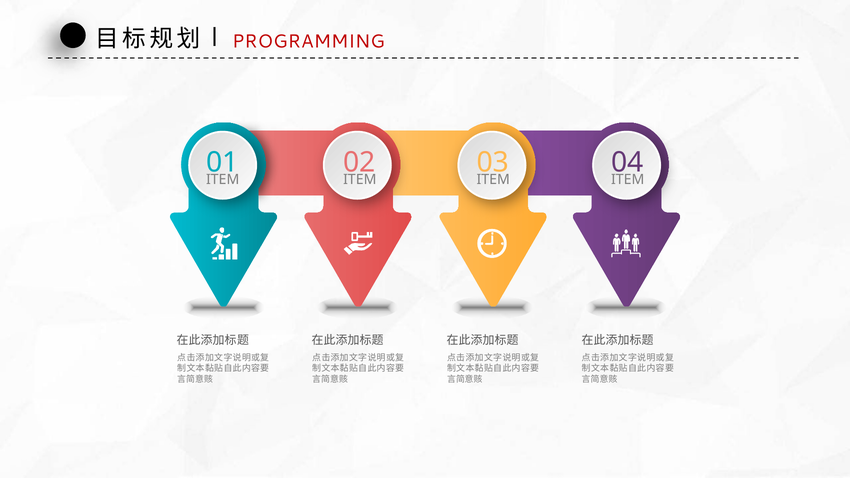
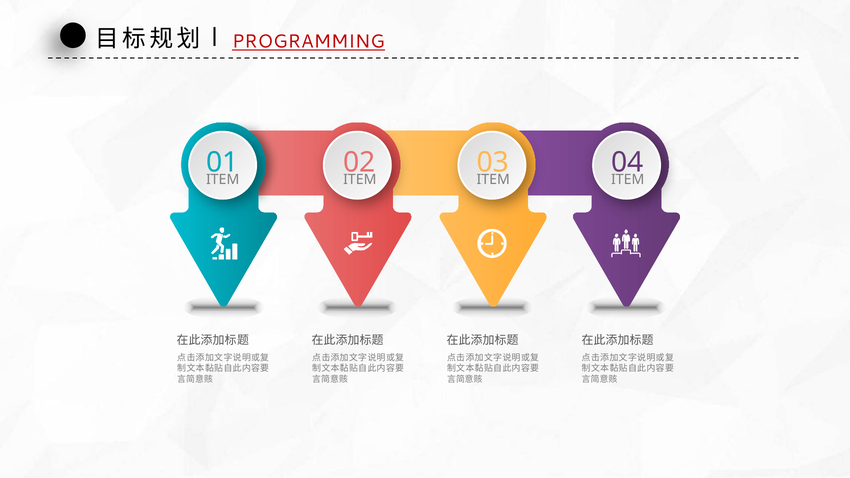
PROGRAMMING underline: none -> present (308, 42)
